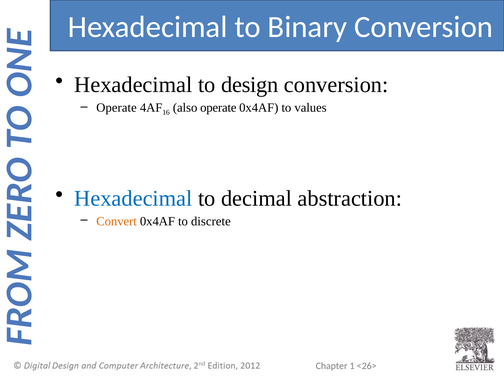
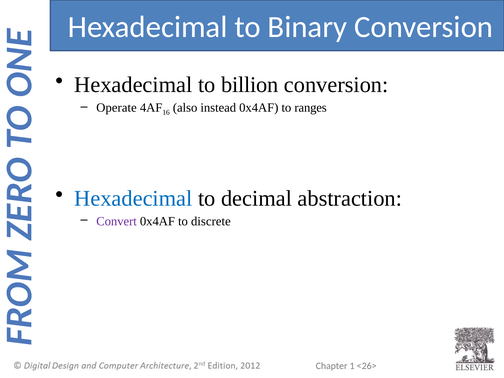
design: design -> billion (250, 85)
also operate: operate -> instead (218, 108)
values: values -> ranges (311, 108)
Convert colour: orange -> purple (117, 221)
